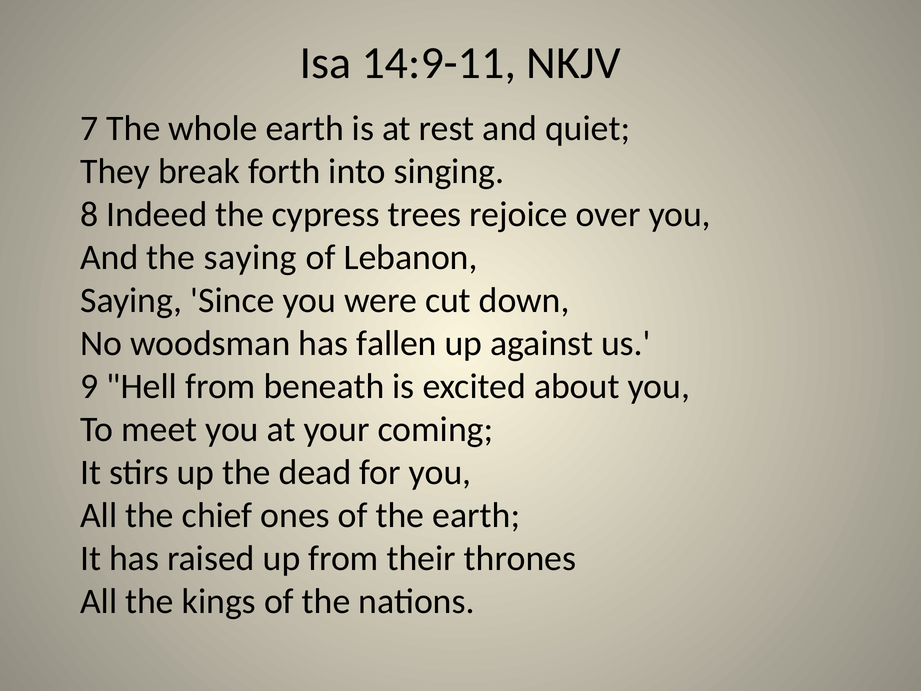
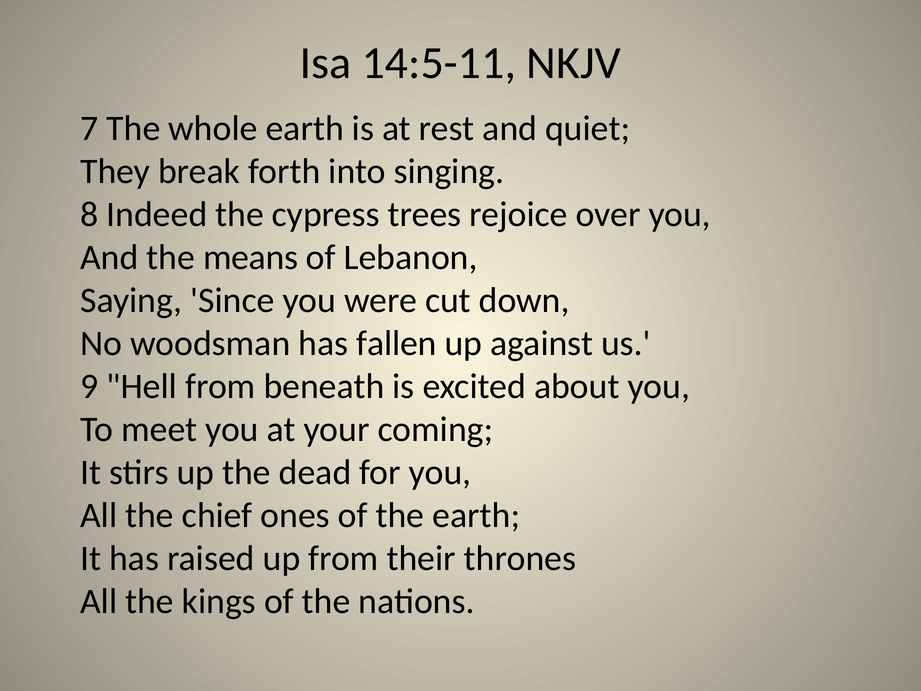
14:9-11: 14:9-11 -> 14:5-11 (439, 63)
the saying: saying -> means (251, 257)
